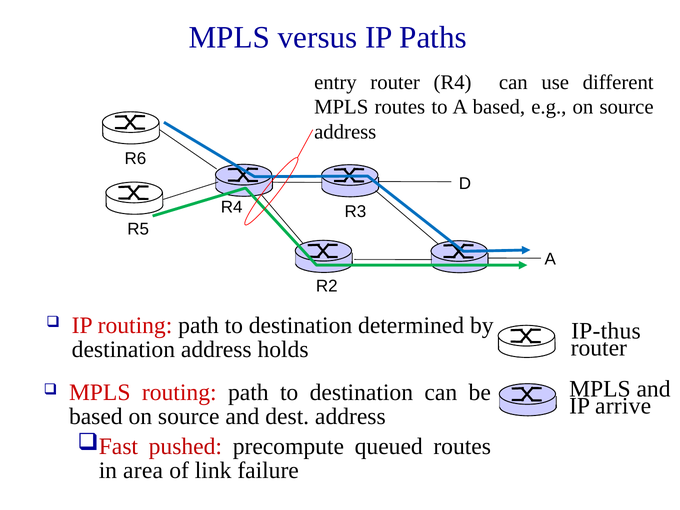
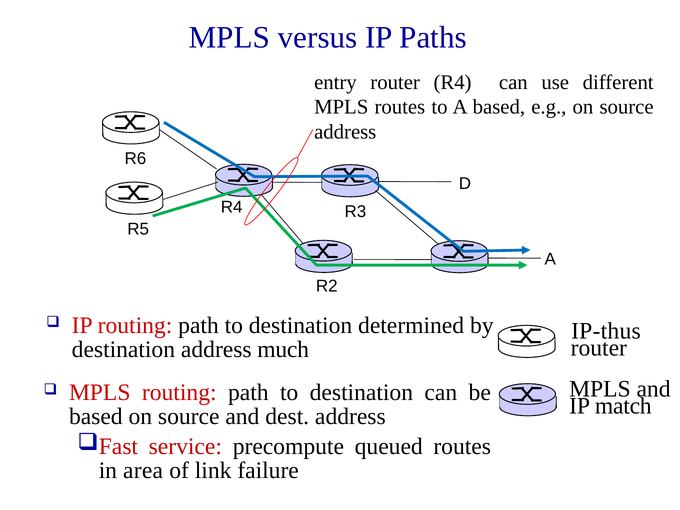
holds: holds -> much (283, 349)
arrive: arrive -> match (623, 406)
pushed: pushed -> service (185, 446)
